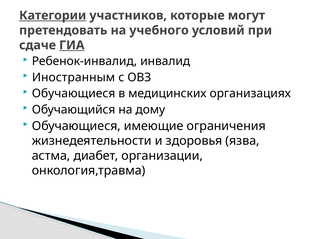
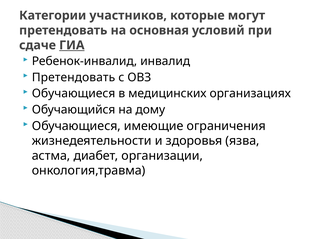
Категории underline: present -> none (53, 15)
учебного: учебного -> основная (159, 30)
Иностранным: Иностранным -> Претендовать (74, 77)
